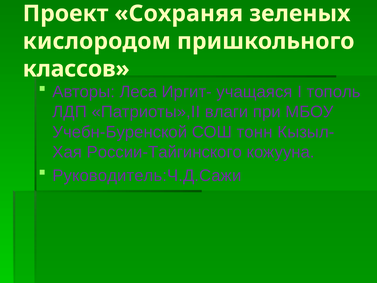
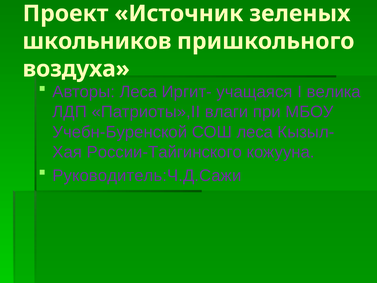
Сохраняя: Сохраняя -> Источник (179, 14)
кислородом: кислородом -> школьников (97, 41)
классов: классов -> воздуха (76, 69)
тополь: тополь -> велика (334, 92)
СОШ тонн: тонн -> леса (255, 132)
